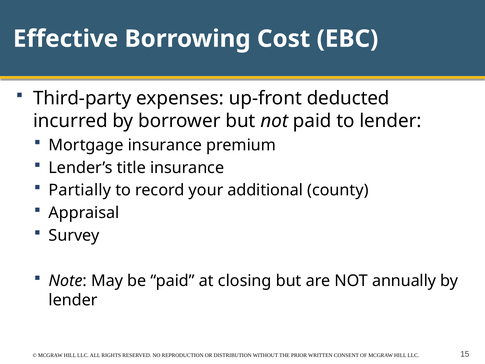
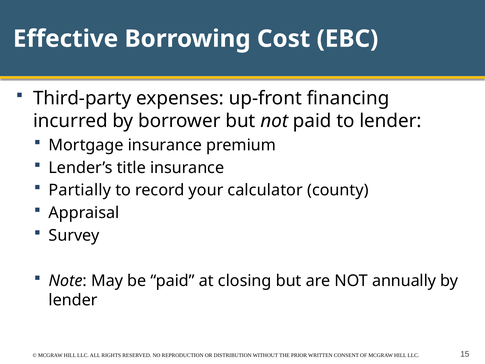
deducted: deducted -> financing (348, 98)
additional: additional -> calculator (265, 190)
